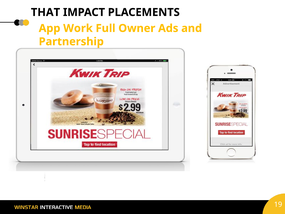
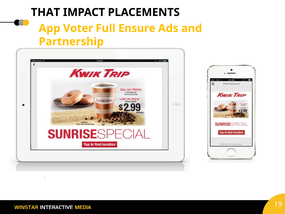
Work: Work -> Voter (78, 28)
Owner: Owner -> Ensure (137, 28)
